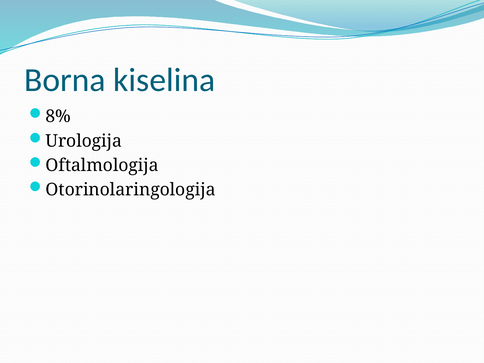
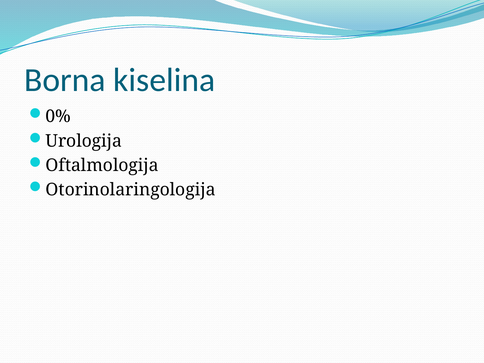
8%: 8% -> 0% (58, 117)
